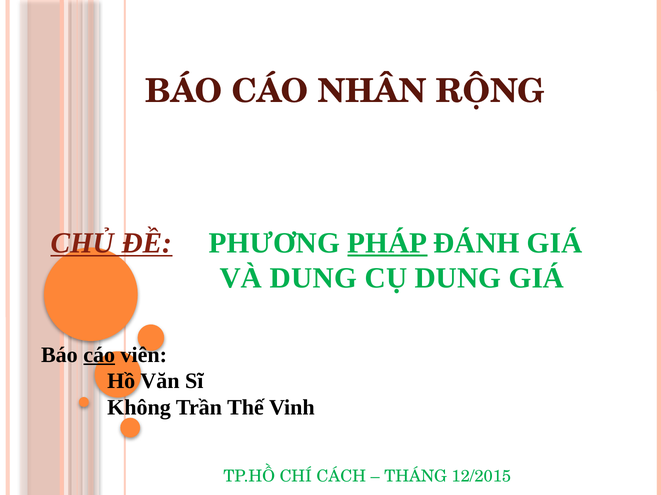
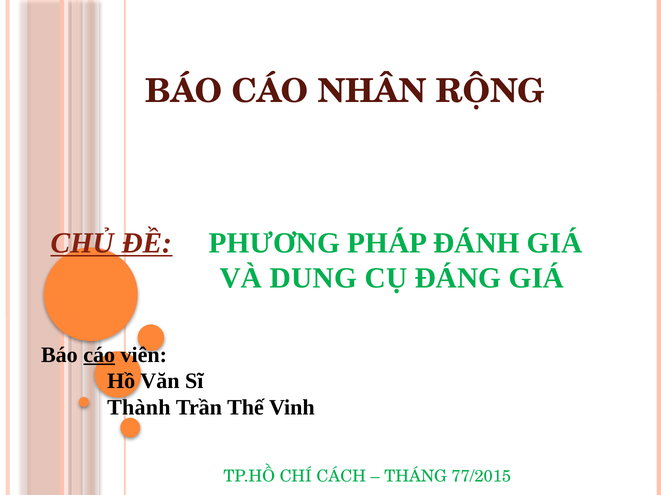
PHÁP underline: present -> none (387, 243)
CỤ DUNG: DUNG -> ĐÁNG (458, 279)
Không: Không -> Thành (139, 408)
12/2015: 12/2015 -> 77/2015 (481, 477)
